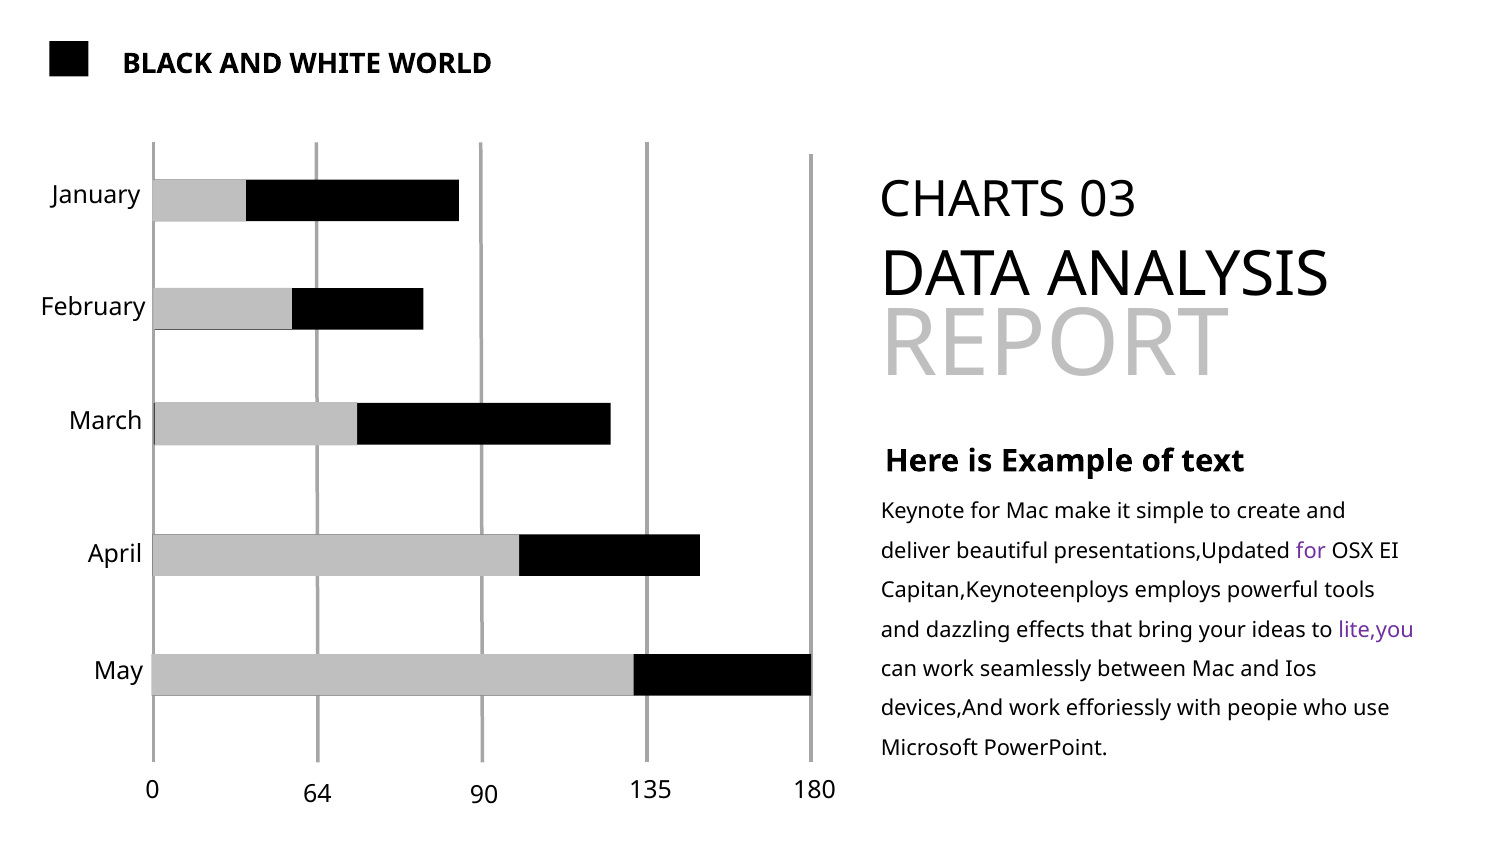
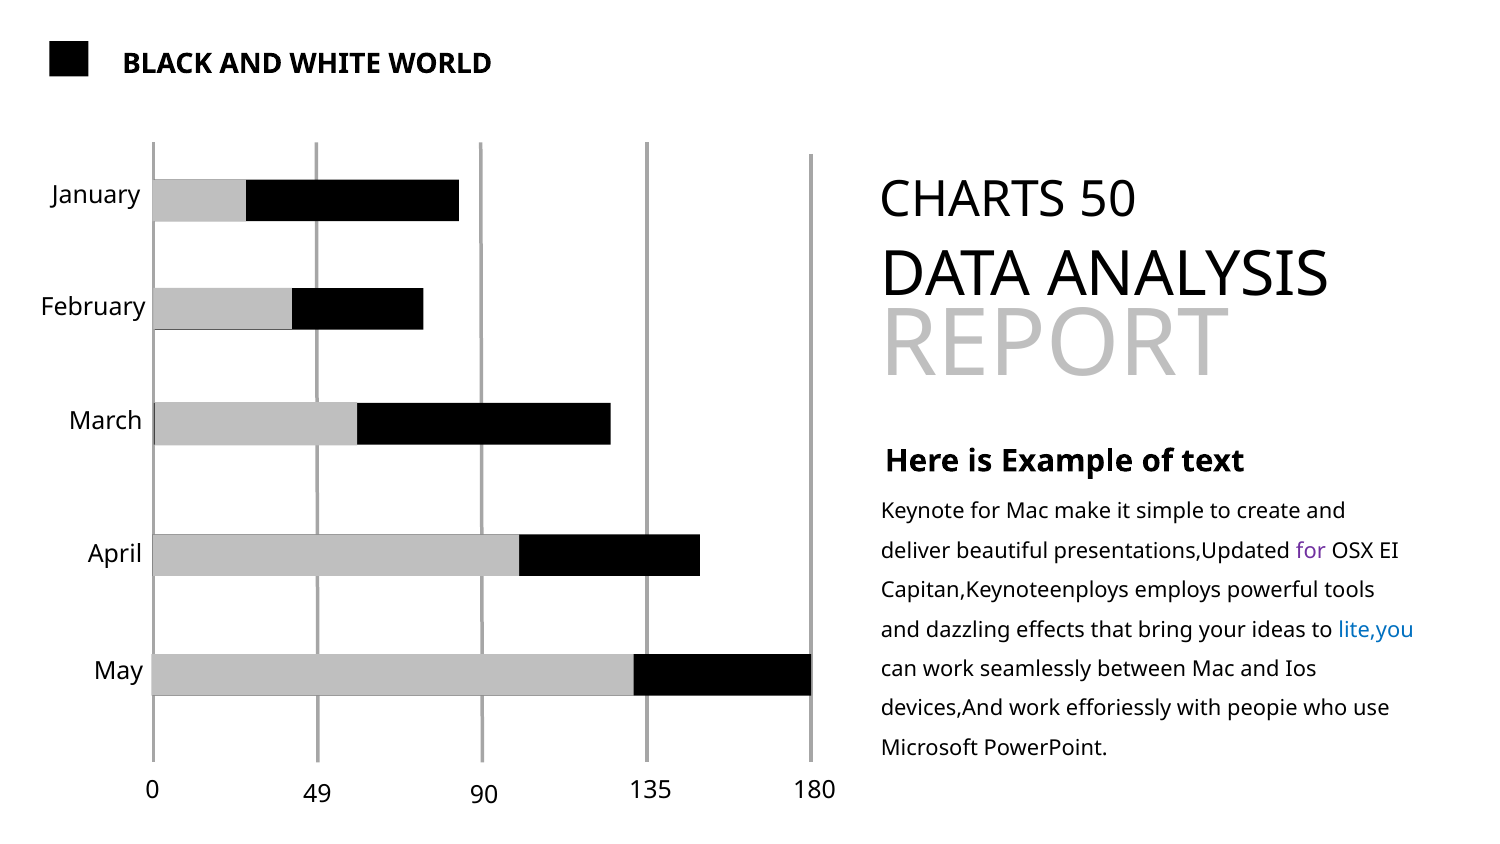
03: 03 -> 50 (1108, 200)
lite,you colour: purple -> blue (1376, 630)
64: 64 -> 49 (317, 794)
